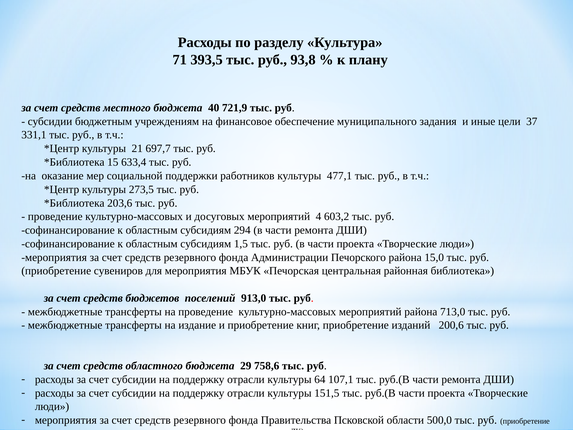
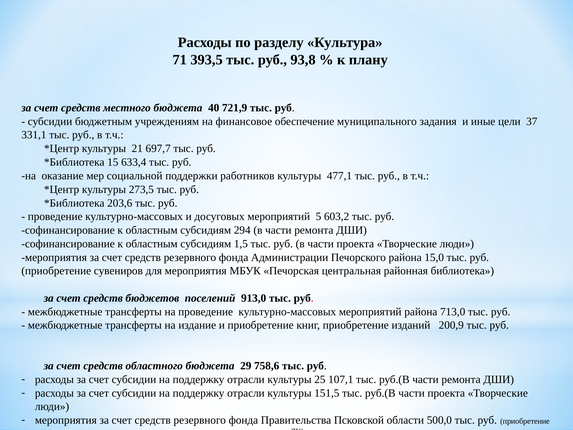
4: 4 -> 5 (318, 217)
200,6: 200,6 -> 200,9 (451, 325)
64: 64 -> 25 (320, 379)
